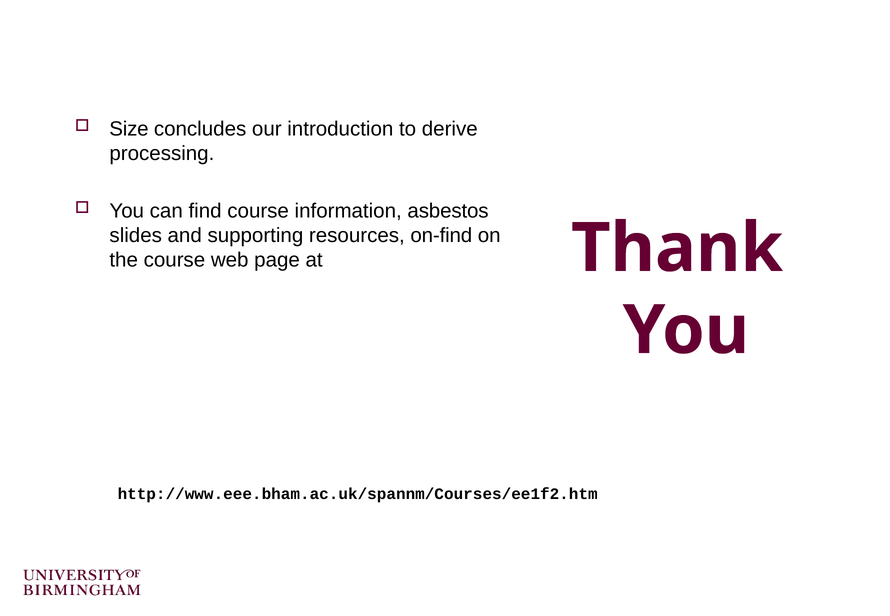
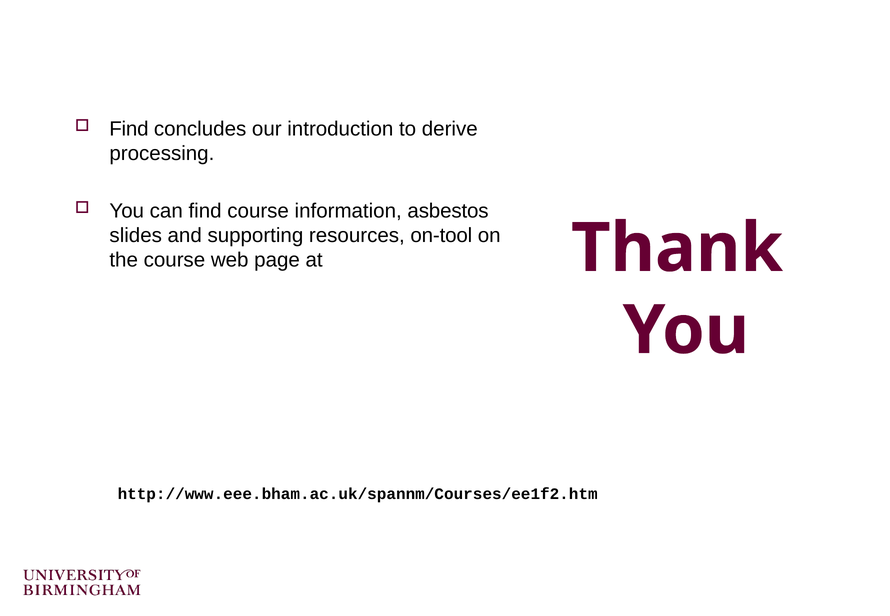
Size: Size -> Find (129, 129)
on-find: on-find -> on-tool (441, 236)
